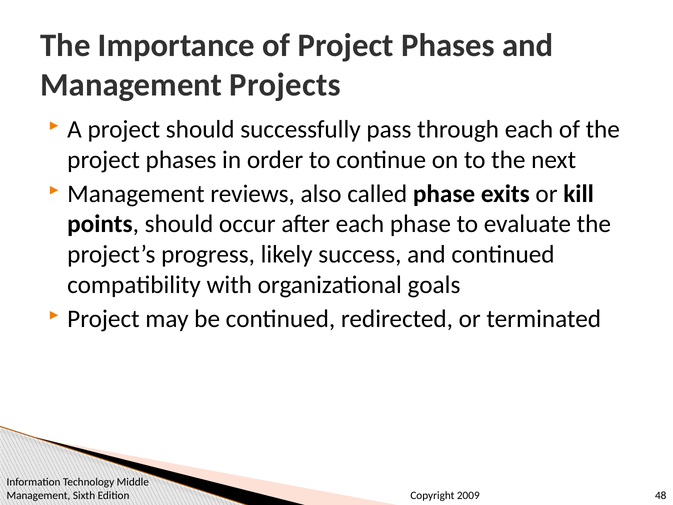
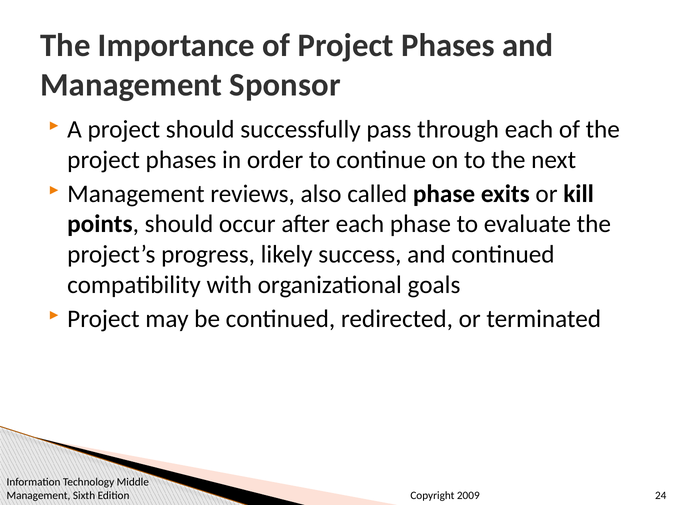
Projects: Projects -> Sponsor (285, 85)
48: 48 -> 24 (661, 495)
